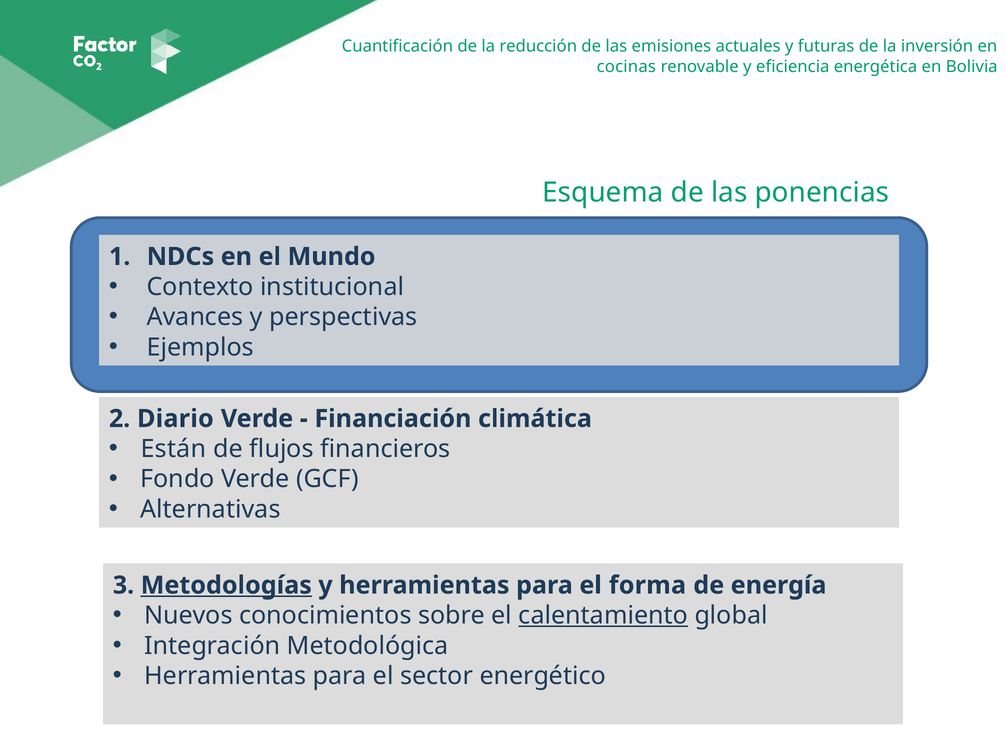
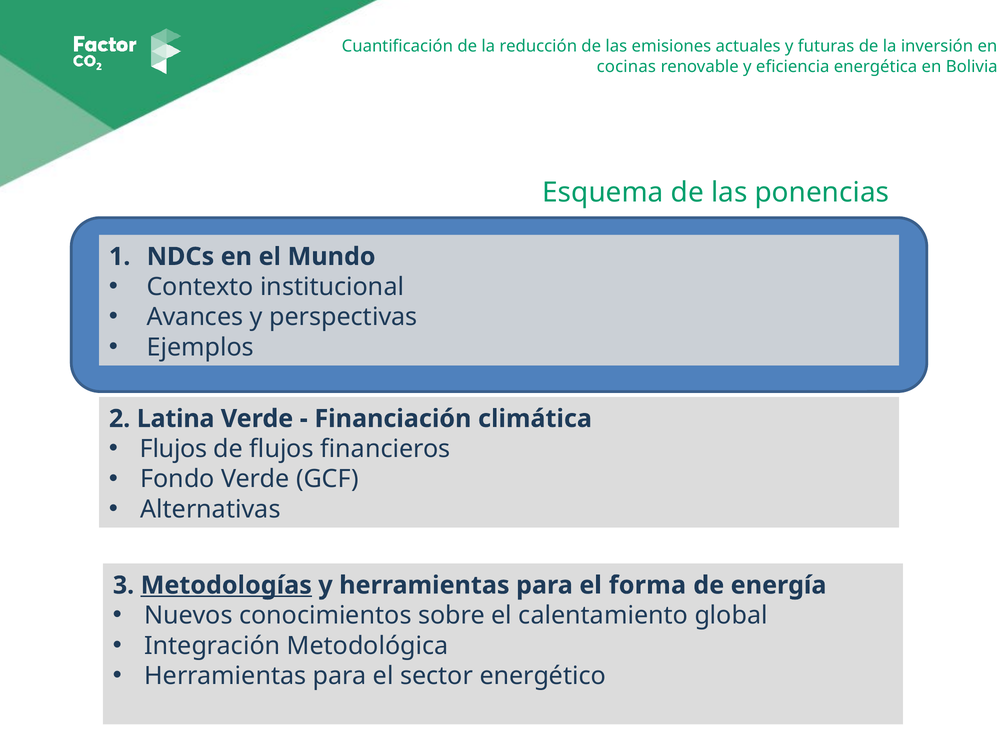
Diario: Diario -> Latina (176, 418)
Están: Están -> Flujos (174, 449)
calentamiento underline: present -> none (603, 615)
